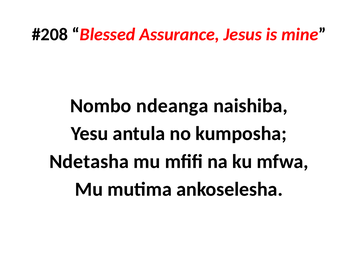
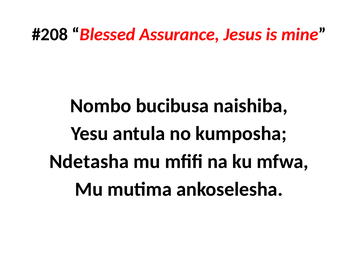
ndeanga: ndeanga -> bucibusa (172, 106)
